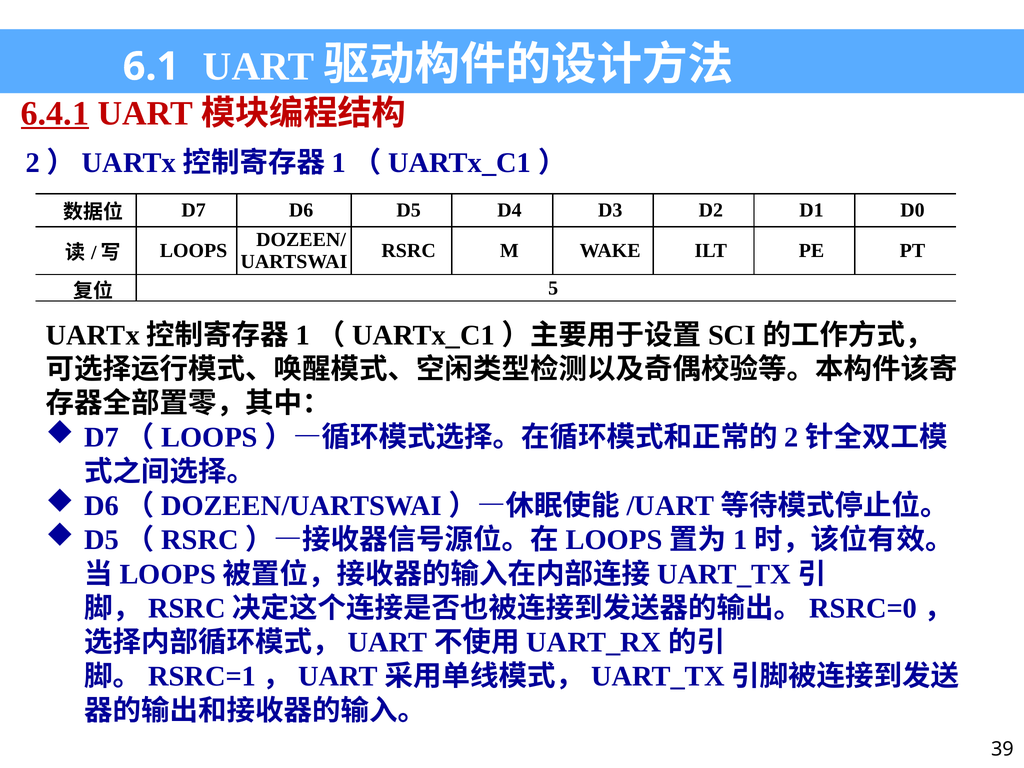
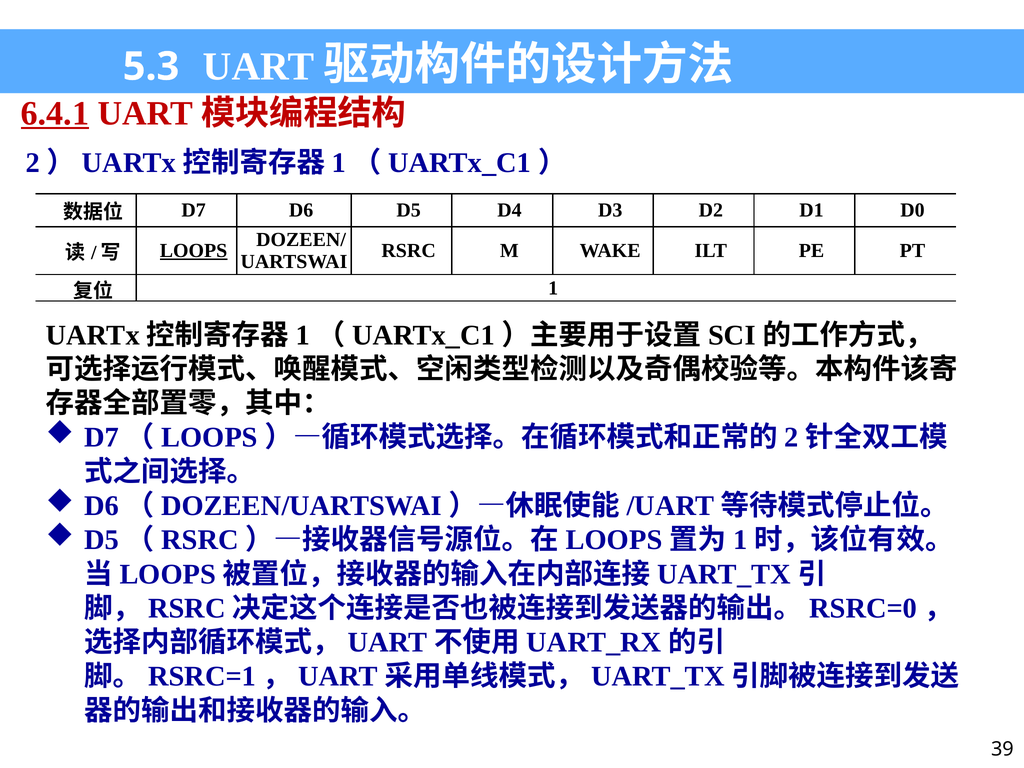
6.1: 6.1 -> 5.3 (151, 67)
LOOPS underline: none -> present (194, 251)
5: 5 -> 1 (553, 288)
